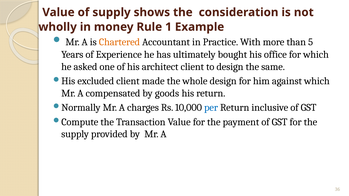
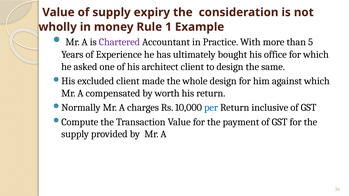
shows: shows -> expiry (152, 12)
Chartered colour: orange -> purple (119, 42)
goods: goods -> worth (167, 93)
